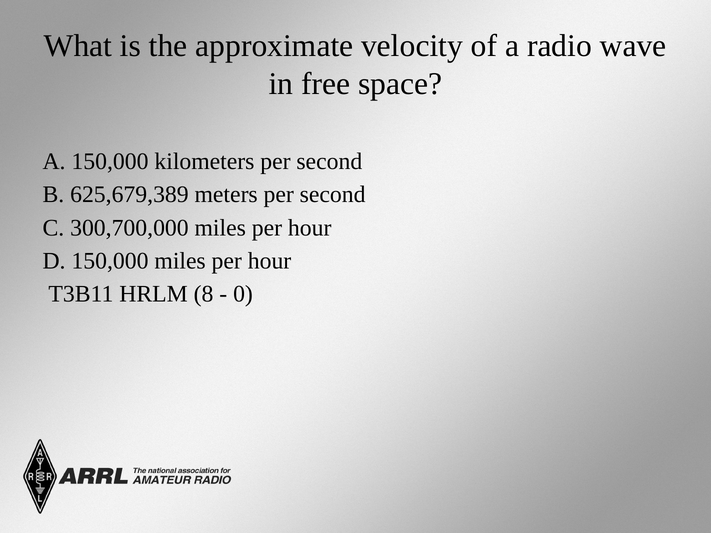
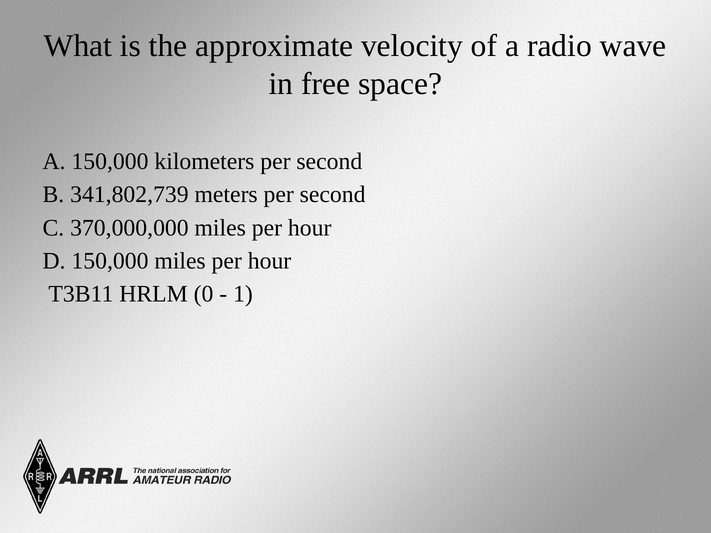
625,679,389: 625,679,389 -> 341,802,739 (129, 195)
300,700,000: 300,700,000 -> 370,000,000 (129, 228)
8: 8 -> 0 (204, 294)
0: 0 -> 1 (243, 294)
